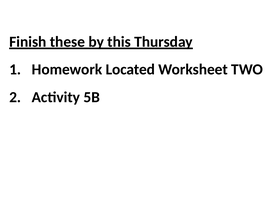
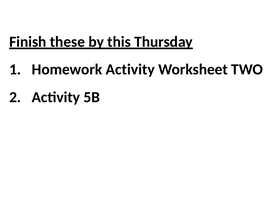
Homework Located: Located -> Activity (130, 69)
